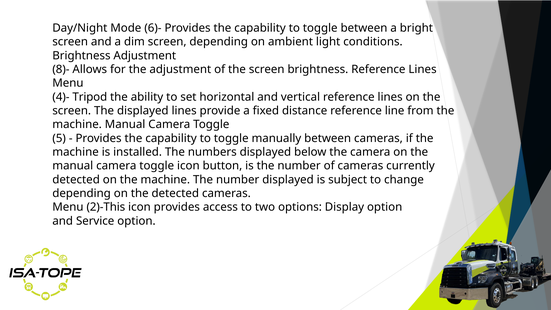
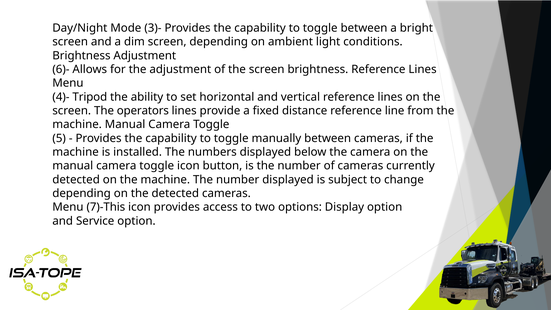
6)-: 6)- -> 3)- (153, 28)
8)-: 8)- -> 6)- (61, 69)
The displayed: displayed -> operators (143, 111)
2)-This: 2)-This -> 7)-This (106, 207)
